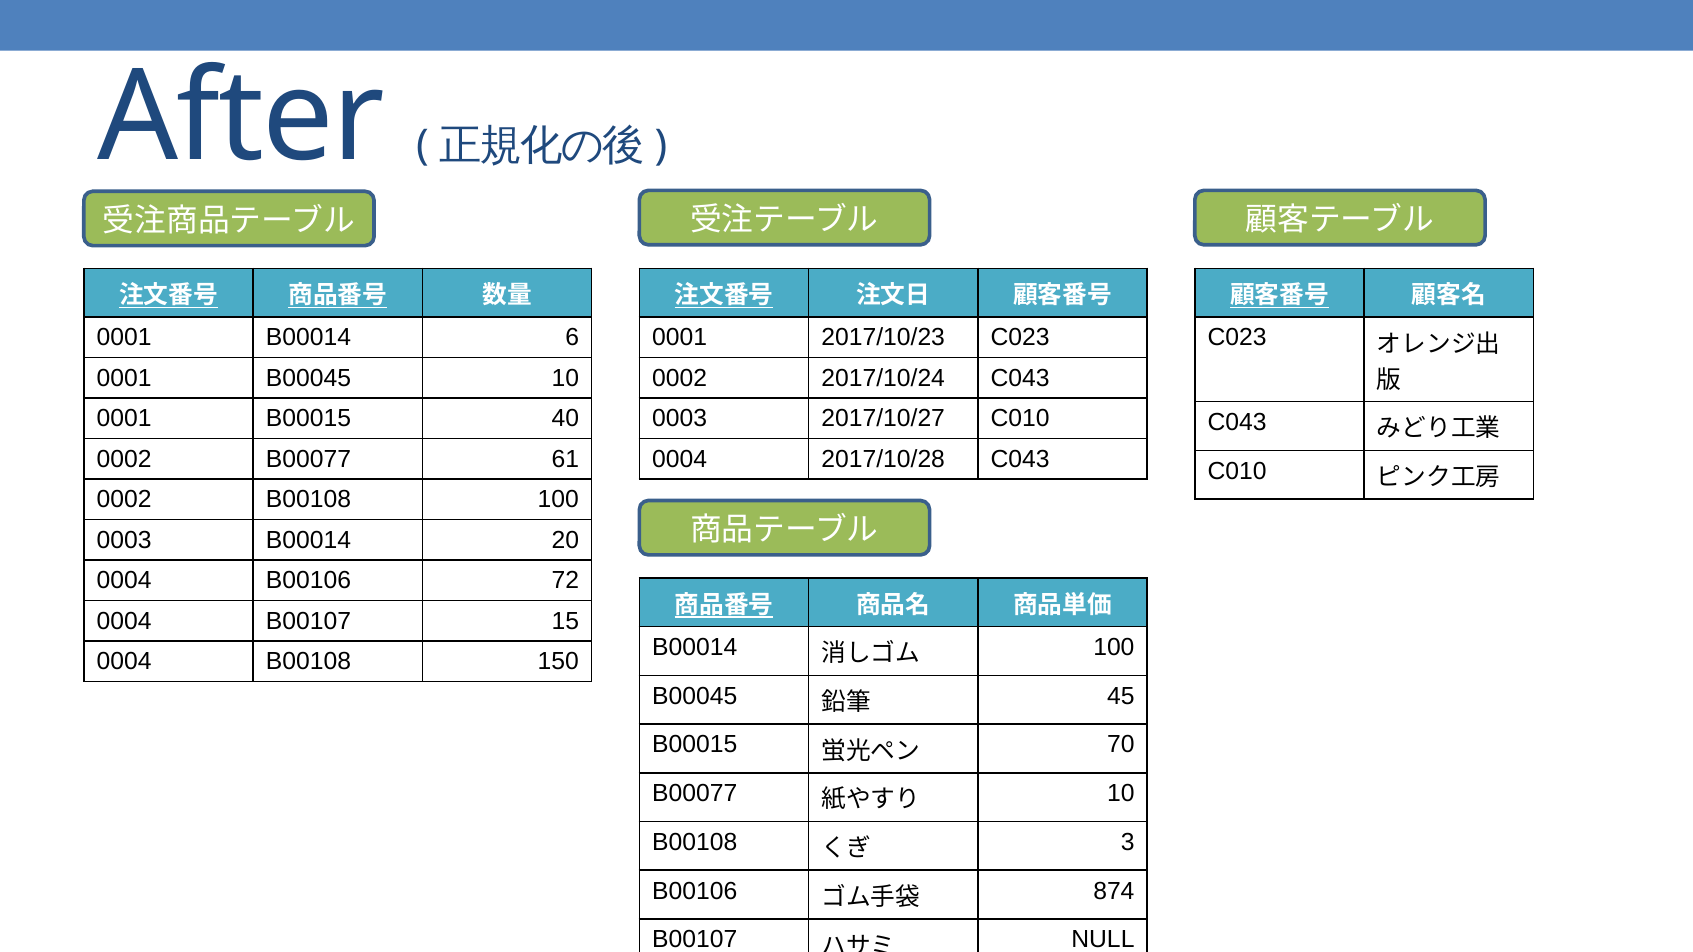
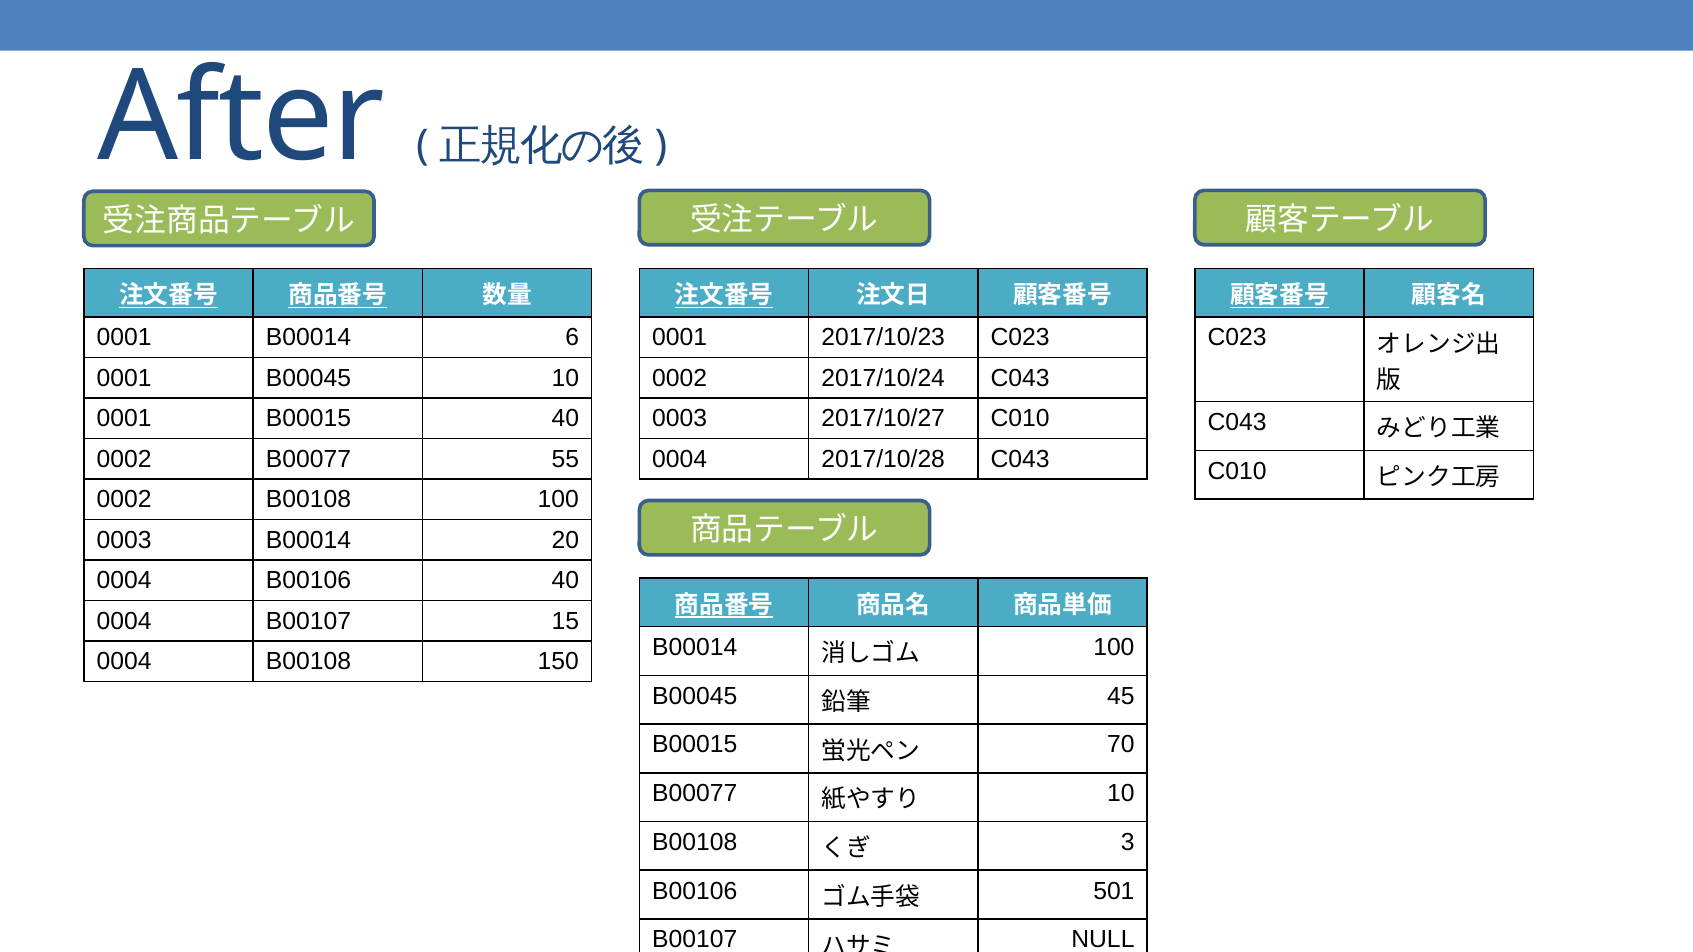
61: 61 -> 55 (565, 459)
B00106 72: 72 -> 40 (565, 581)
874: 874 -> 501 (1114, 891)
